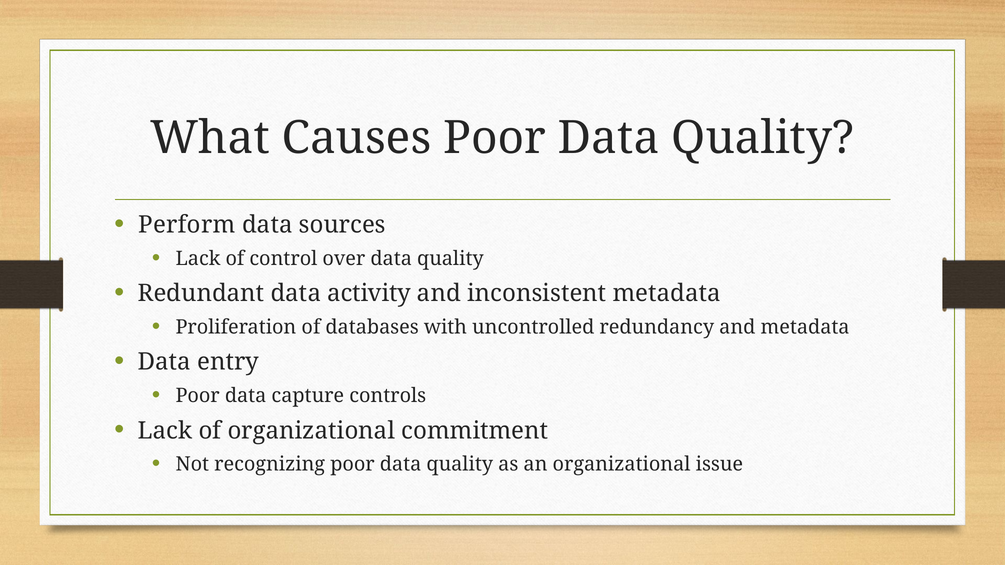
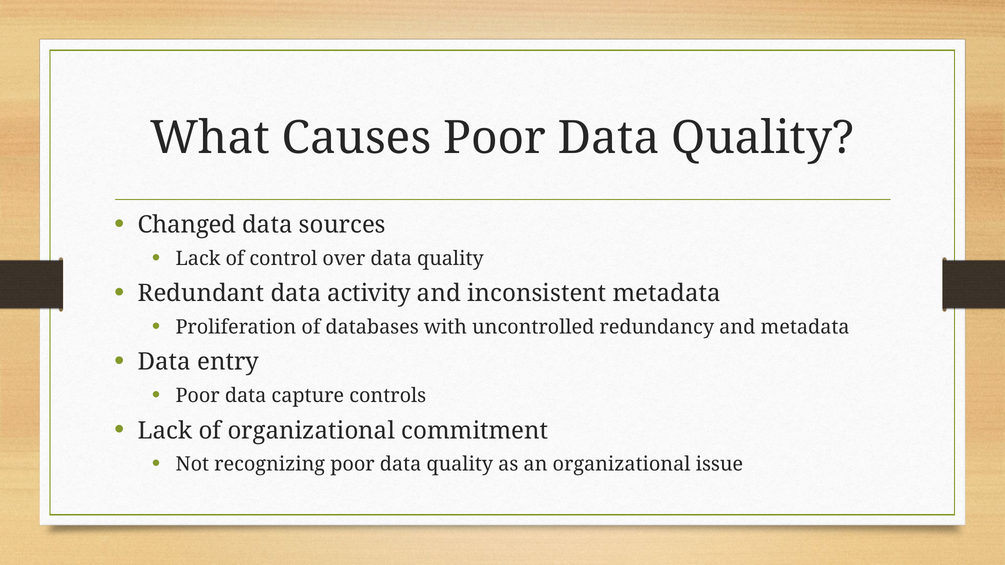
Perform: Perform -> Changed (187, 225)
